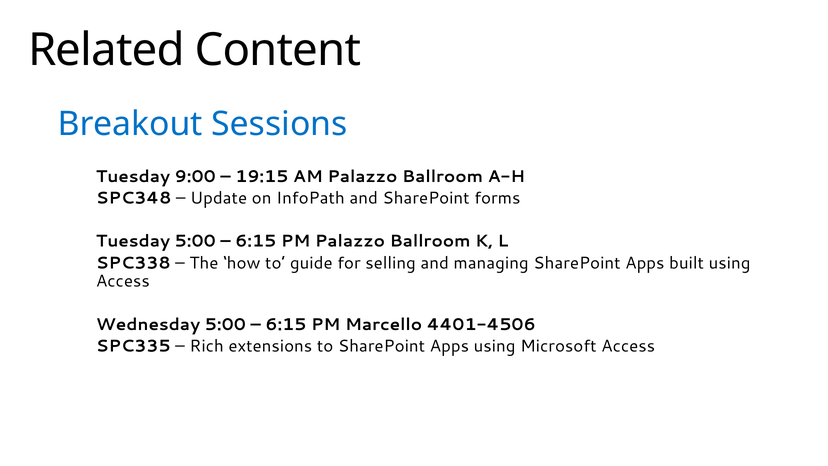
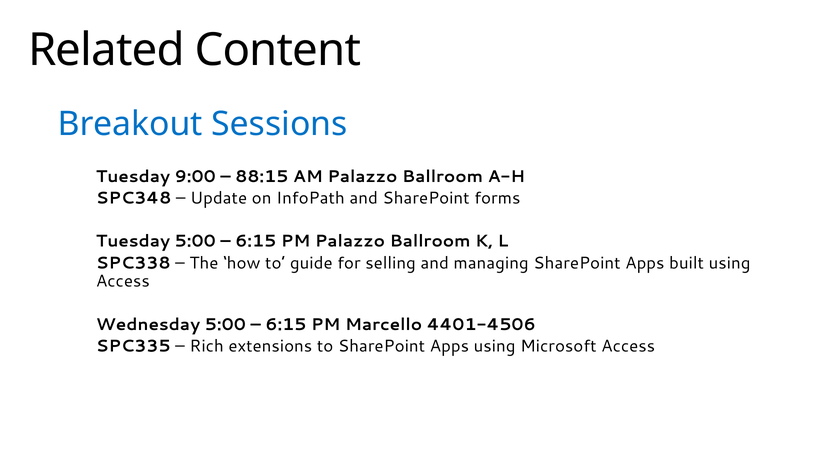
19:15: 19:15 -> 88:15 (262, 176)
